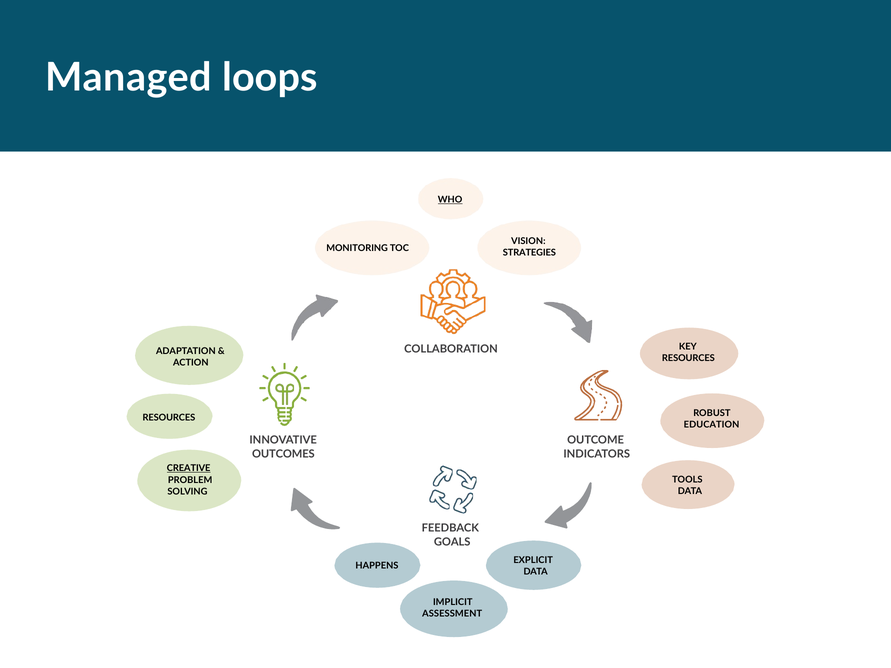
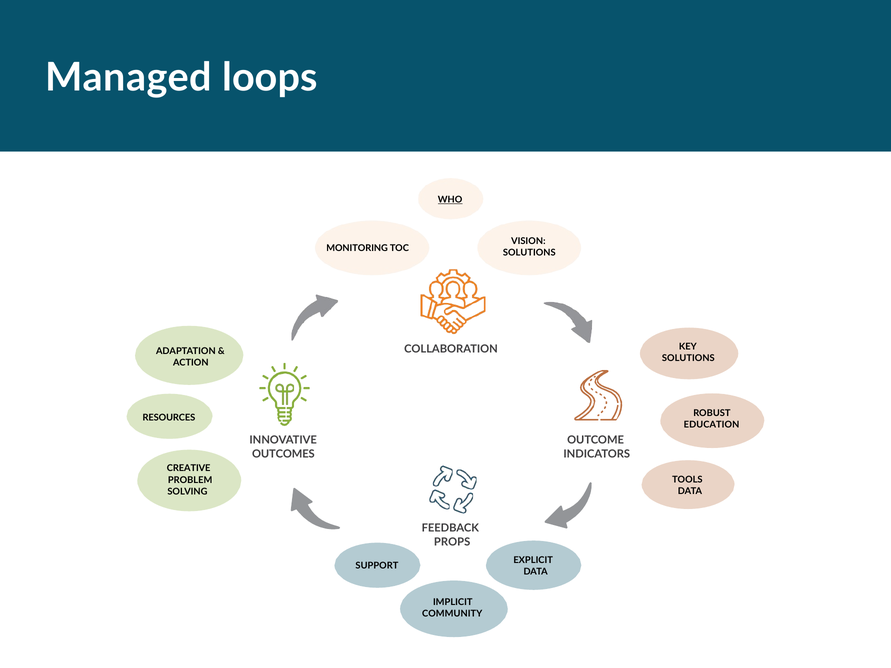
STRATEGIES: STRATEGIES -> SOLUTIONS (529, 253)
RESOURCES: RESOURCES -> SOLUTIONS (688, 359)
CREATIVE underline: present -> none (189, 469)
GOALS: GOALS -> PROPS (452, 542)
HAPPENS: HAPPENS -> SUPPORT (377, 566)
ASSESSMENT: ASSESSMENT -> COMMUNITY (452, 614)
